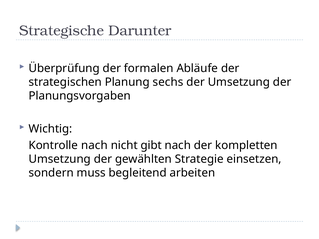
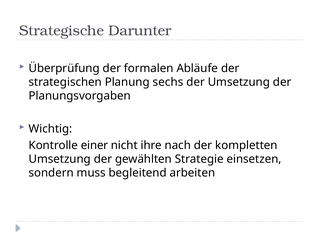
Kontrolle nach: nach -> einer (94, 145)
gibt: gibt -> ihre (151, 145)
